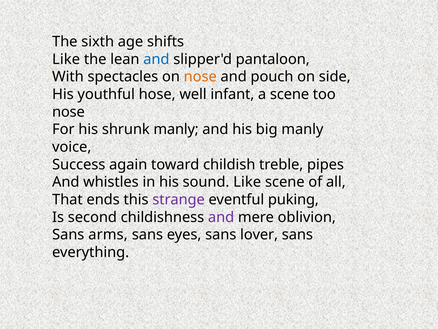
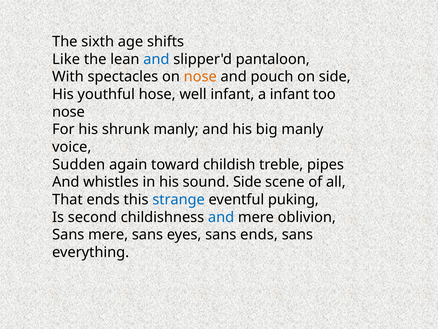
a scene: scene -> infant (290, 94)
Success: Success -> Sudden (79, 164)
sound Like: Like -> Side (247, 182)
strange colour: purple -> blue (179, 199)
and colour: purple -> blue (221, 217)
Sans arms: arms -> mere (108, 234)
sans lover: lover -> ends (259, 234)
